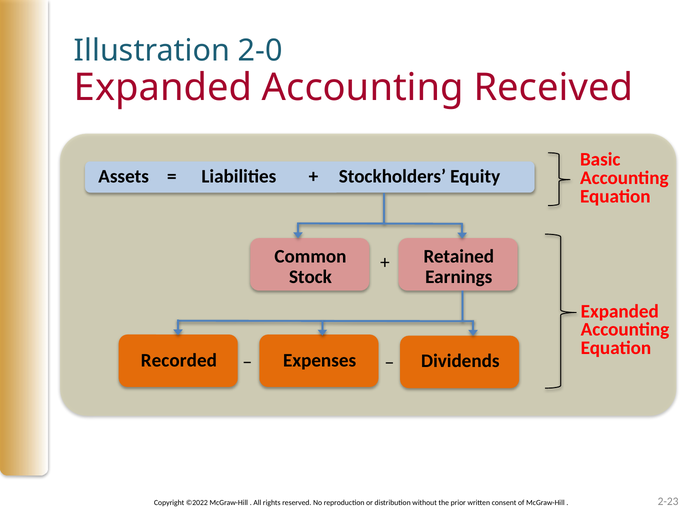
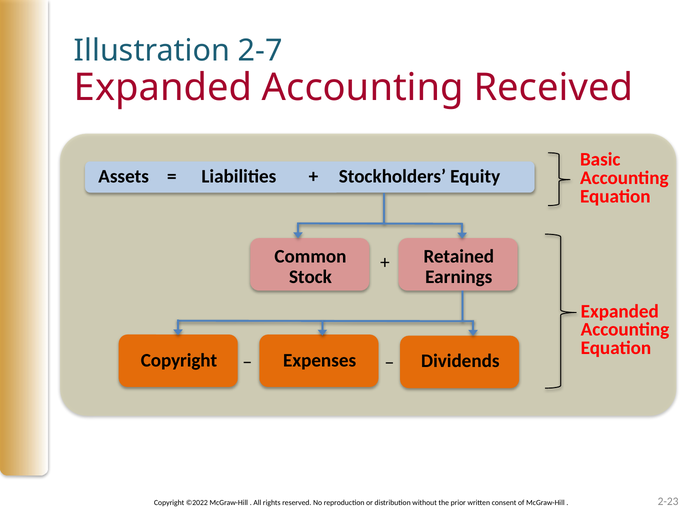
2-0: 2-0 -> 2-7 (260, 51)
Recorded: Recorded -> Copyright (179, 360)
